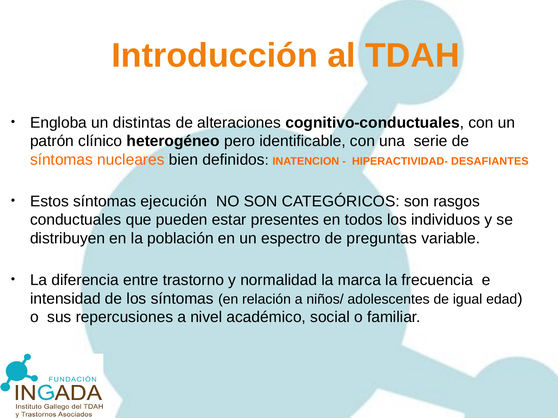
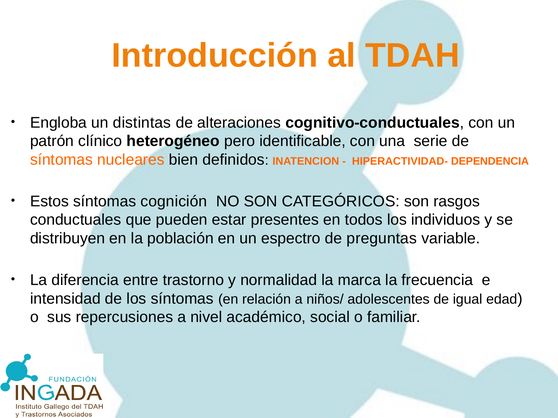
DESAFIANTES: DESAFIANTES -> DEPENDENCIA (490, 162)
ejecución: ejecución -> cognición (174, 202)
